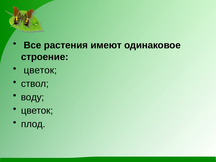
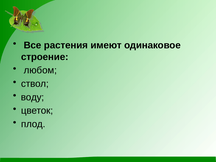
цветок: цветок -> любом (40, 70)
